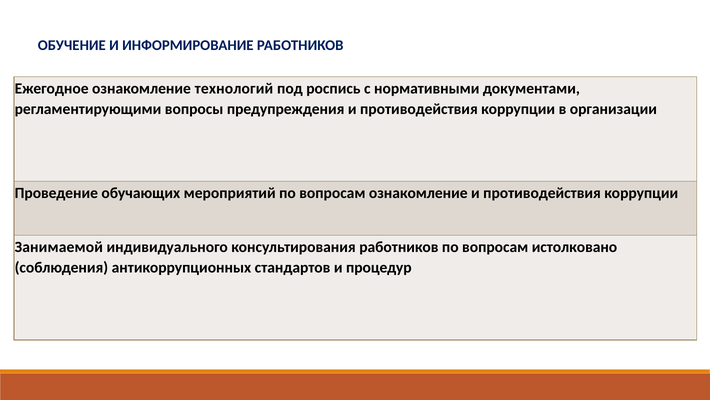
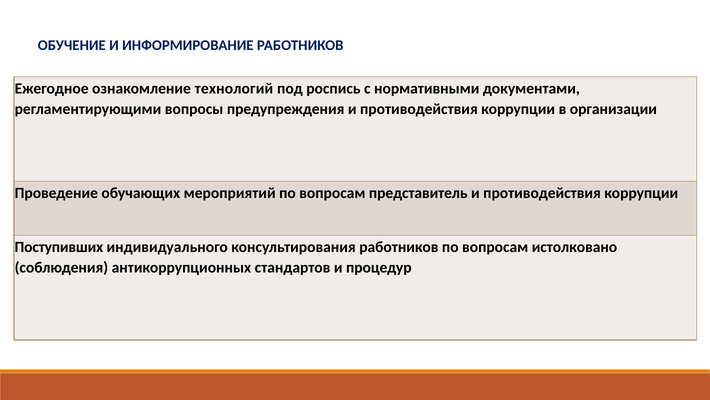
вопросам ознакомление: ознакомление -> представитель (418, 193)
Занимаемой: Занимаемой -> Поступивших (59, 247)
